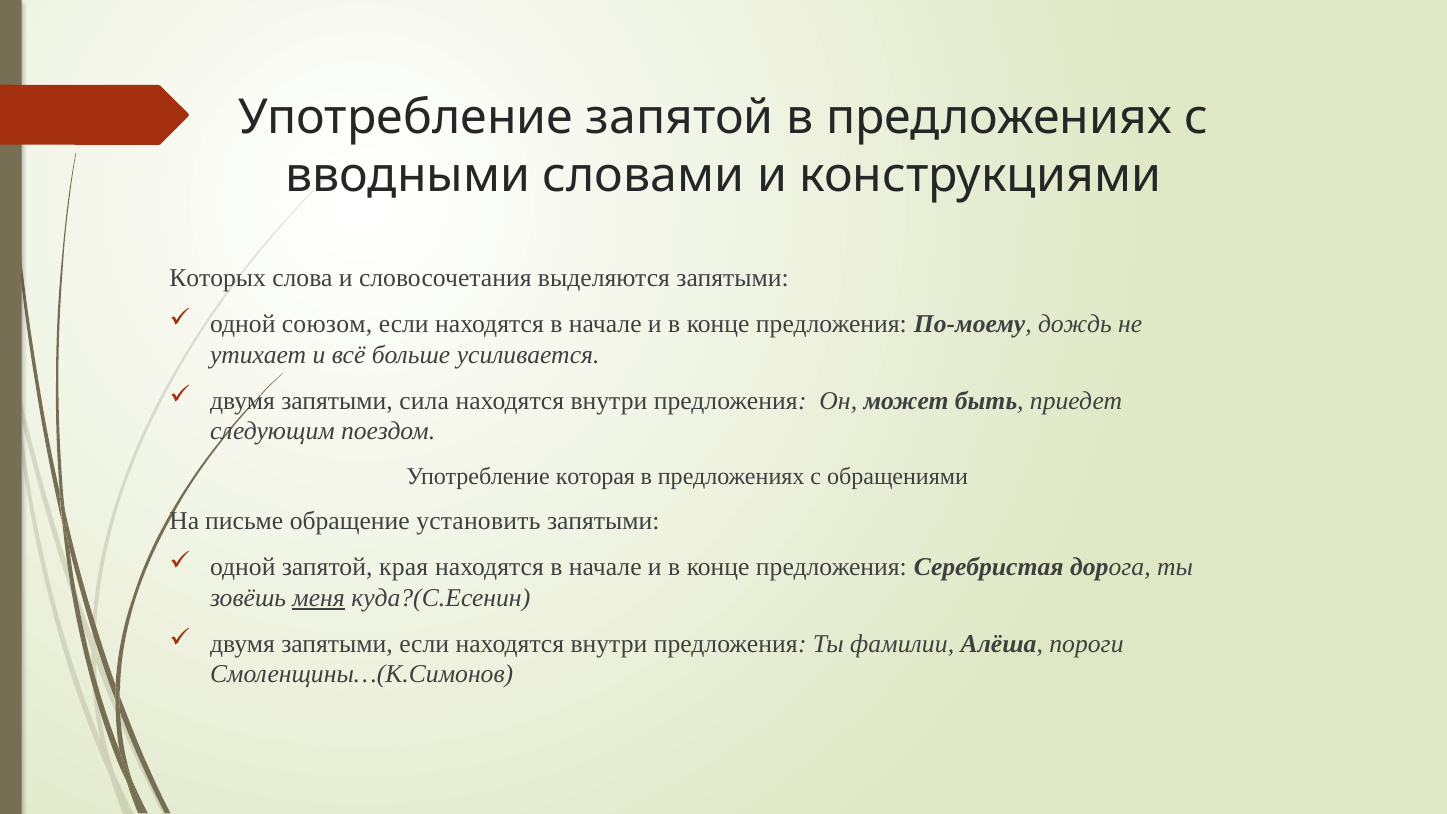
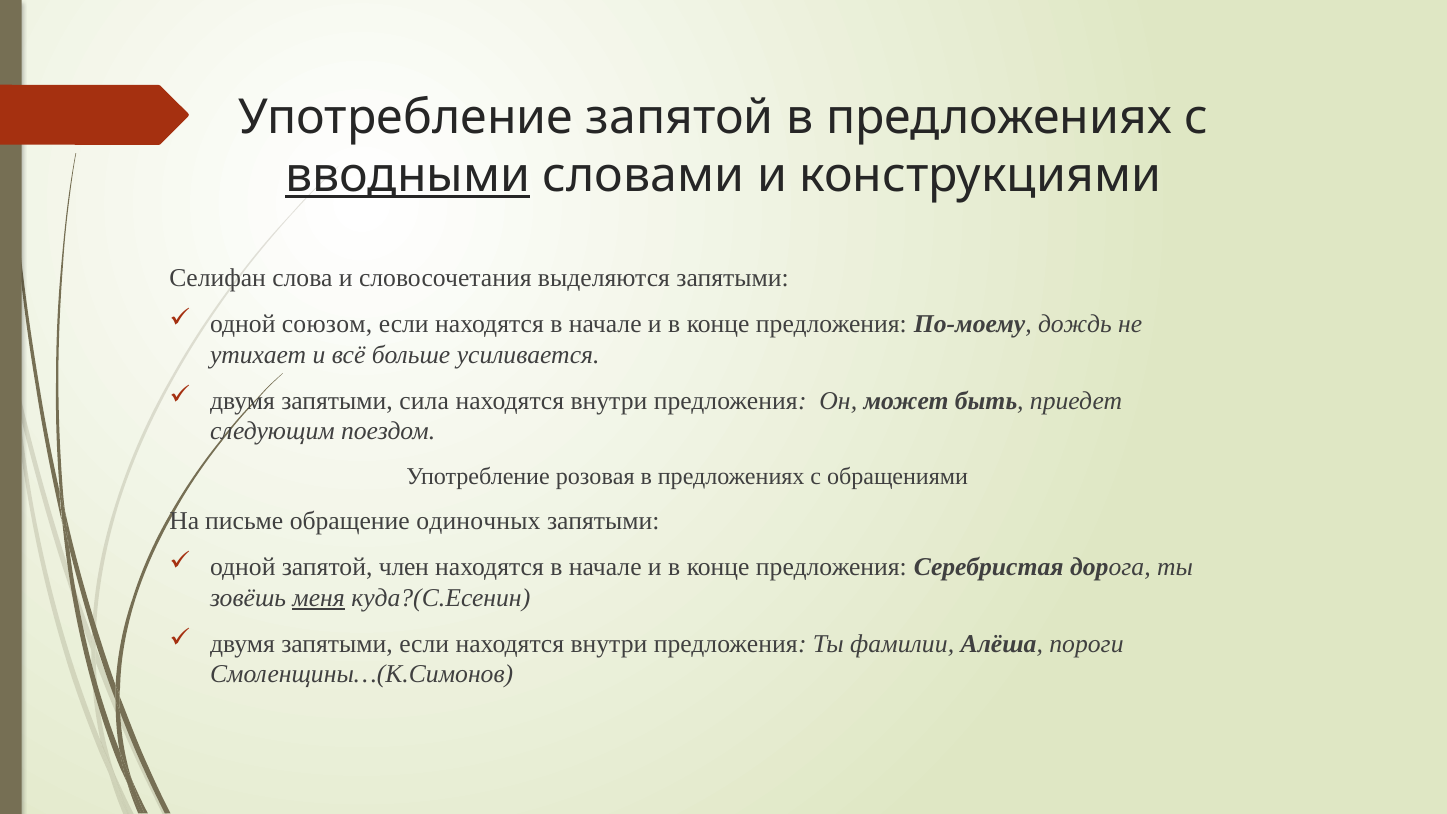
вводными underline: none -> present (408, 175)
Которых: Которых -> Селифан (218, 278)
которая: которая -> розовая (595, 476)
установить: установить -> одиночных (478, 521)
края: края -> член (404, 567)
